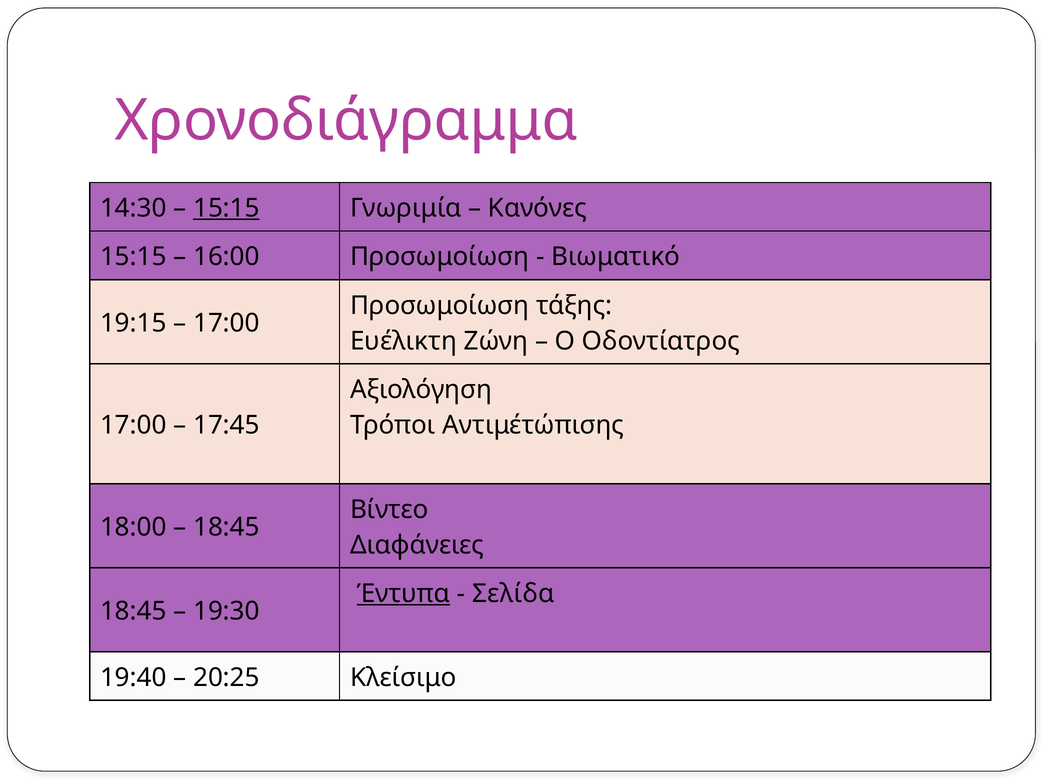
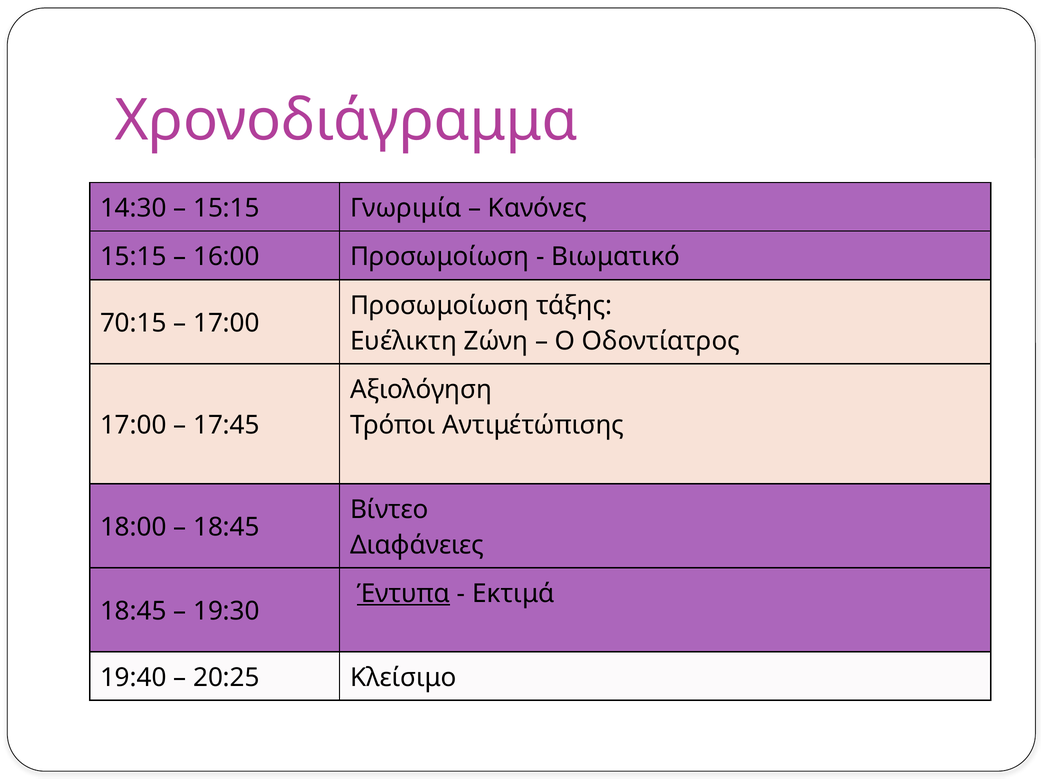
15:15 underline: present -> none (226, 208)
19:15: 19:15 -> 70:15 (133, 323)
Σελίδα: Σελίδα -> Εκτιμά (513, 594)
